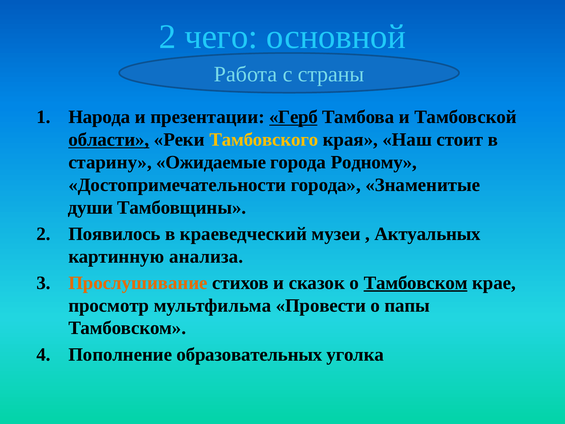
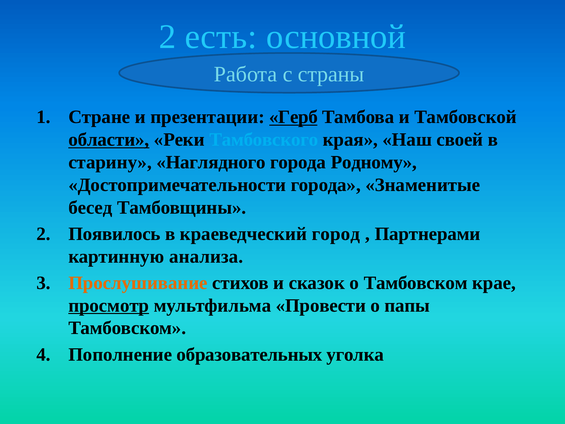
чего: чего -> есть (221, 37)
Народа: Народа -> Стране (99, 117)
Тамбовского colour: yellow -> light blue (264, 140)
стоит: стоит -> своей (460, 140)
Ожидаемые: Ожидаемые -> Наглядного (211, 162)
души: души -> бесед (90, 207)
музеи: музеи -> город (336, 234)
Актуальных: Актуальных -> Партнерами (428, 234)
Тамбовском underline: present -> none (416, 283)
просмотр underline: none -> present (109, 305)
